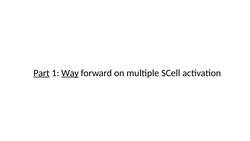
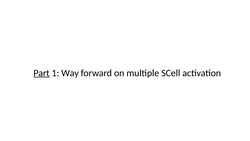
Way underline: present -> none (70, 73)
